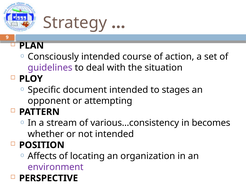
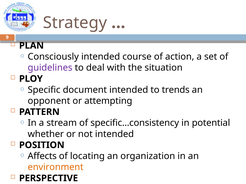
stages: stages -> trends (176, 90)
various…consistency: various…consistency -> specific…consistency (135, 123)
becomes: becomes -> potential (211, 123)
environment colour: purple -> orange (56, 168)
